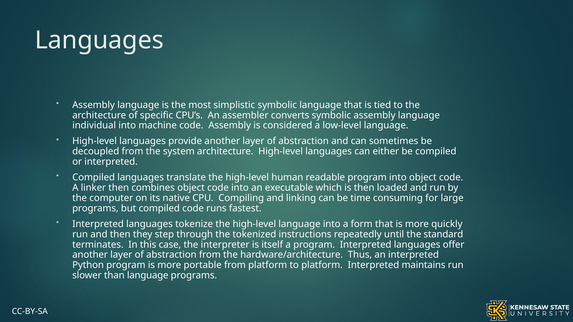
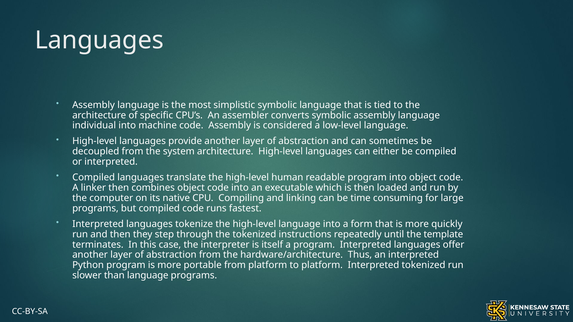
standard: standard -> template (443, 234)
Interpreted maintains: maintains -> tokenized (424, 265)
